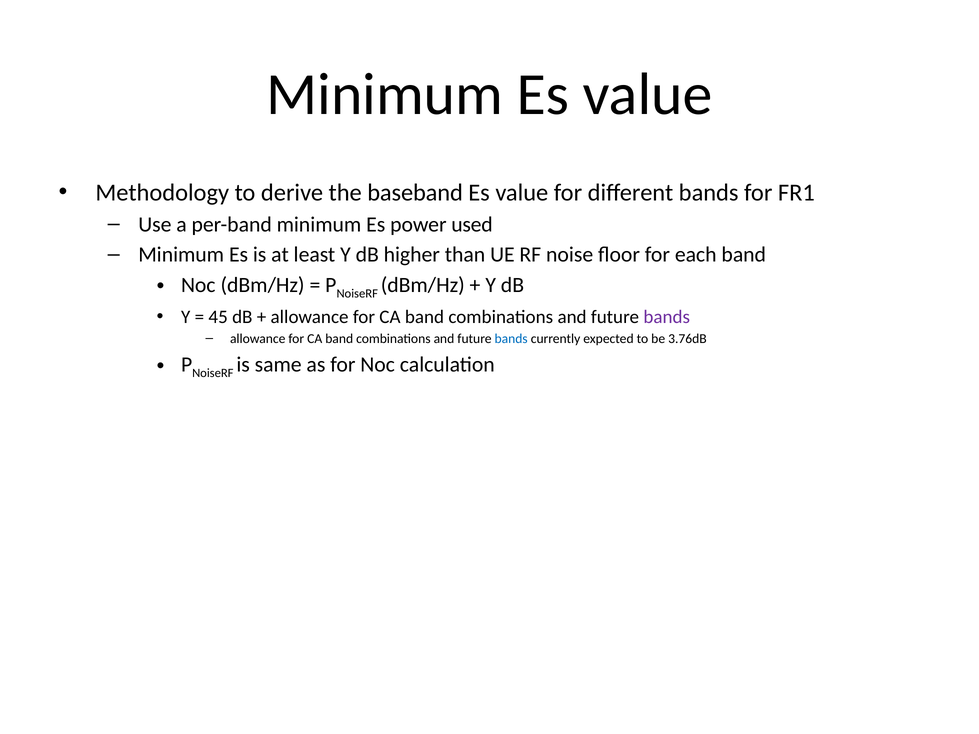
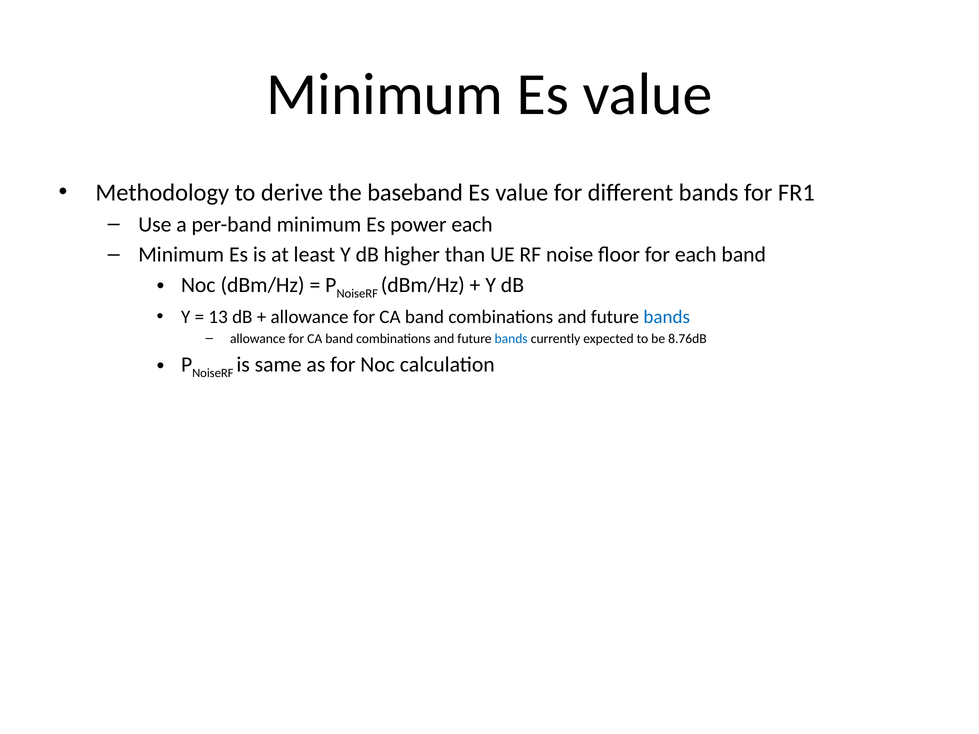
power used: used -> each (472, 224)
45: 45 -> 13 (218, 317)
bands colour: purple -> blue (667, 317)
3.76dB: 3.76dB -> 8.76dB (687, 339)
